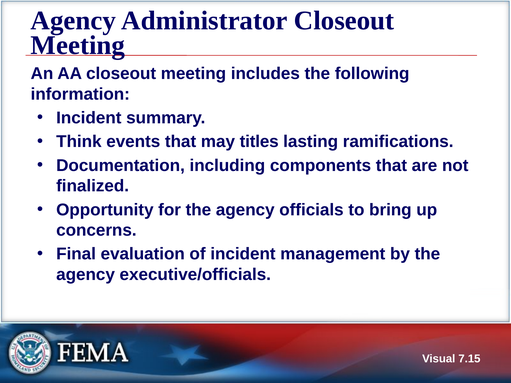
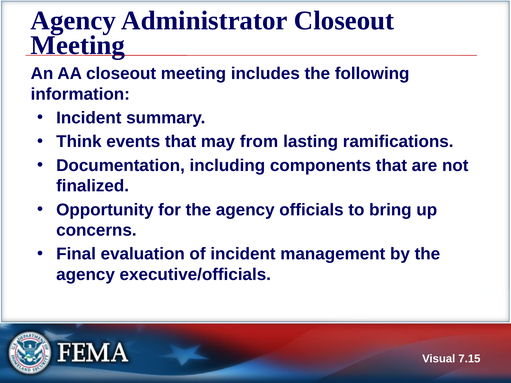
titles: titles -> from (259, 142)
